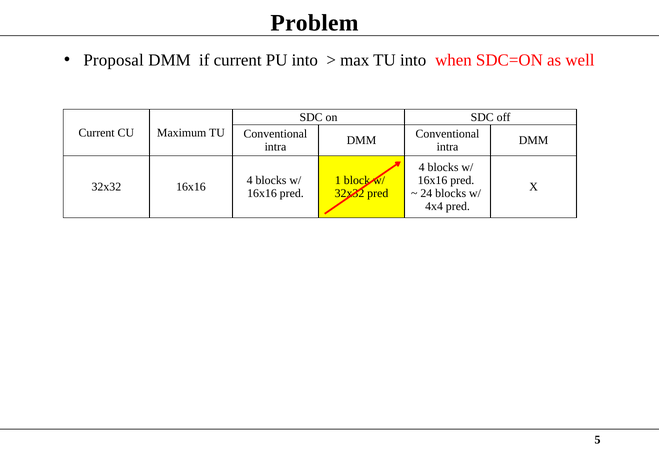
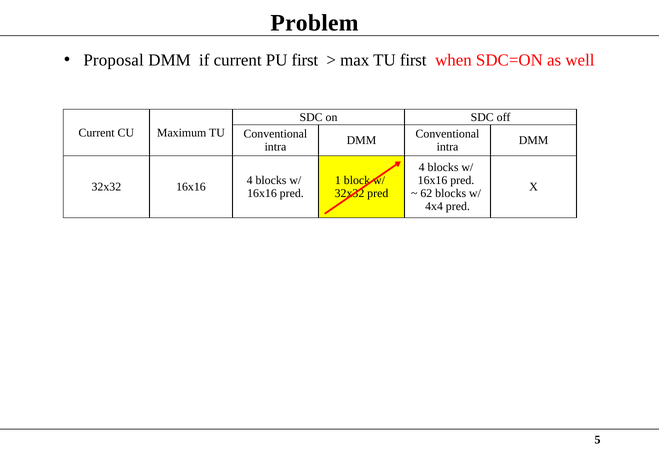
PU into: into -> first (305, 60)
TU into: into -> first (413, 60)
24: 24 -> 62 (426, 194)
